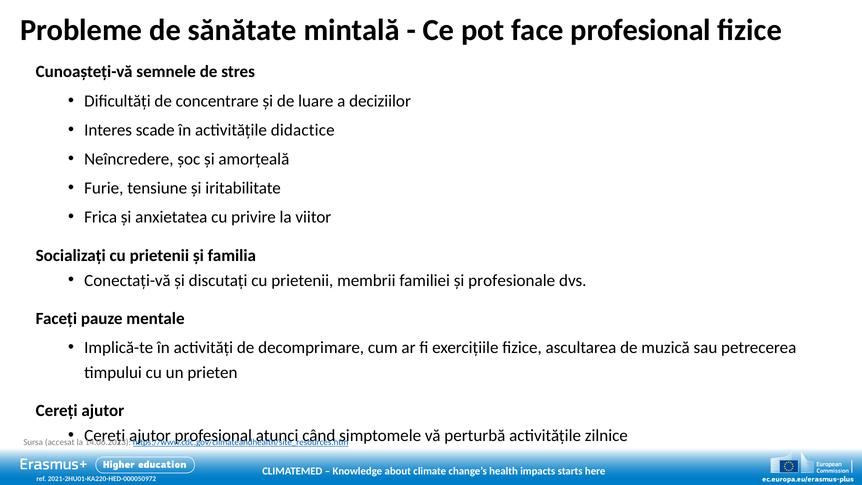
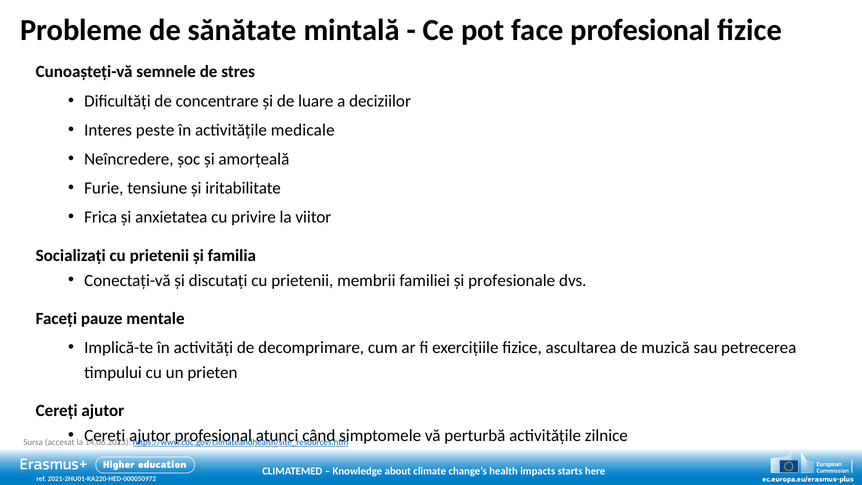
scade: scade -> peste (155, 130)
didactice: didactice -> medicale (303, 130)
